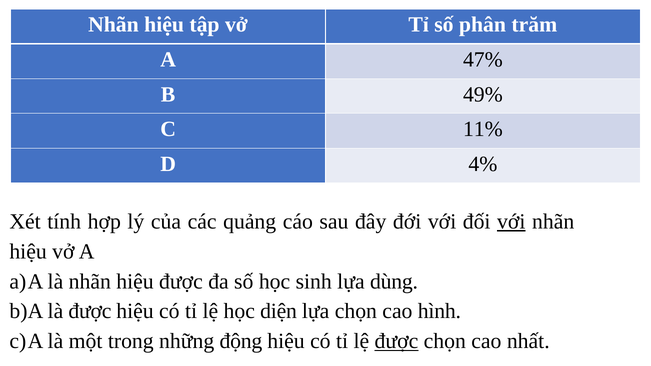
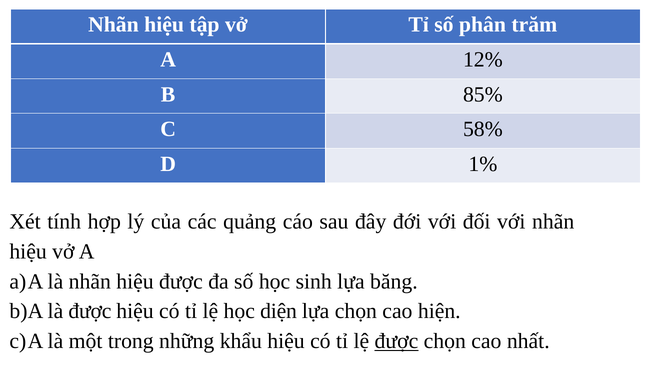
47%: 47% -> 12% (483, 60)
49%: 49% -> 85% (483, 94)
11%: 11% -> 58% (483, 129)
4%: 4% -> 1% (483, 164)
với underline: present -> none (511, 222)
dùng: dùng -> băng (394, 282)
hình: hình -> hiện (439, 311)
động: động -> khẩu (241, 341)
